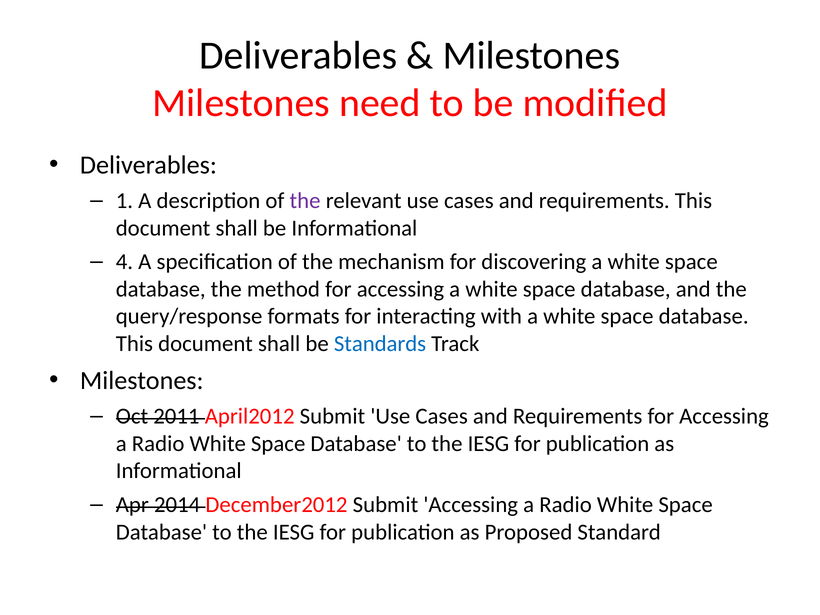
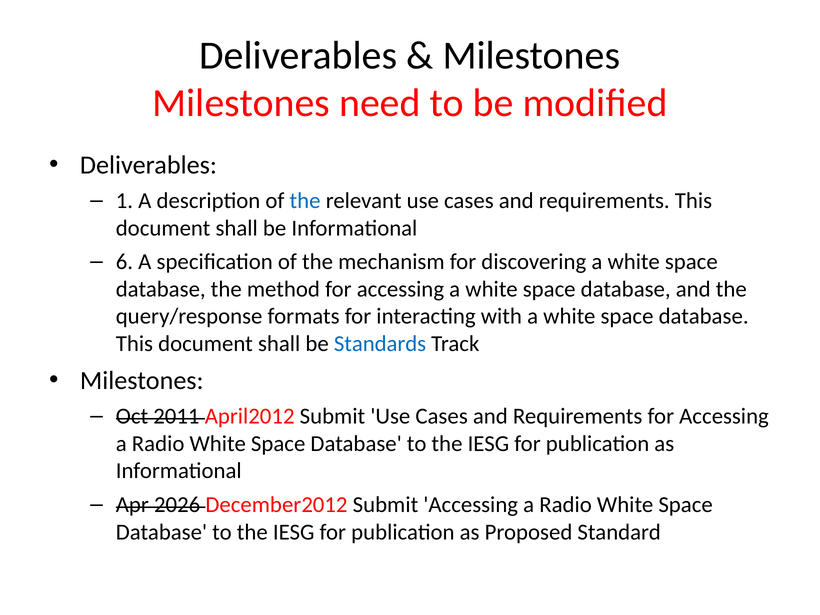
the colour: purple -> blue (305, 201)
4: 4 -> 6 (124, 262)
2014: 2014 -> 2026 (177, 505)
